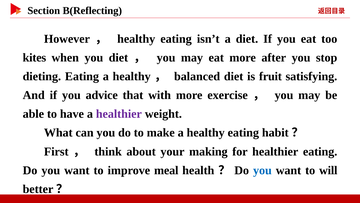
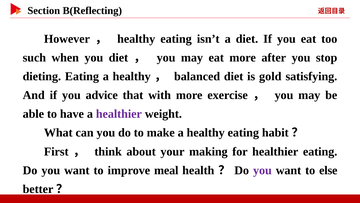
kites: kites -> such (34, 58)
fruit: fruit -> gold (270, 76)
you colour: blue -> purple (262, 170)
will: will -> else (328, 170)
